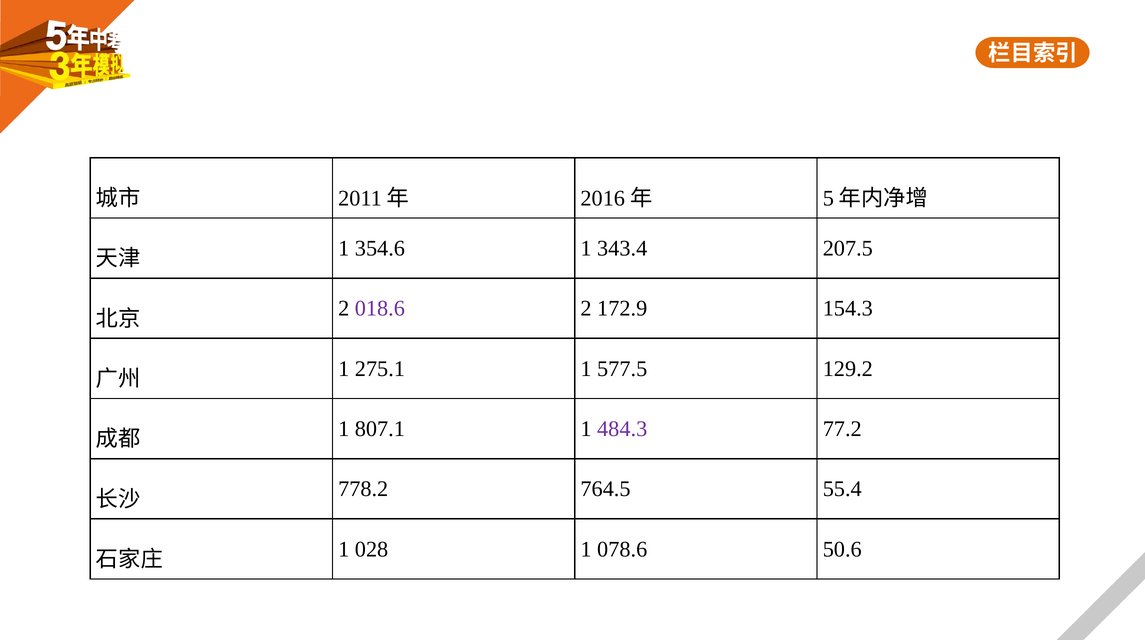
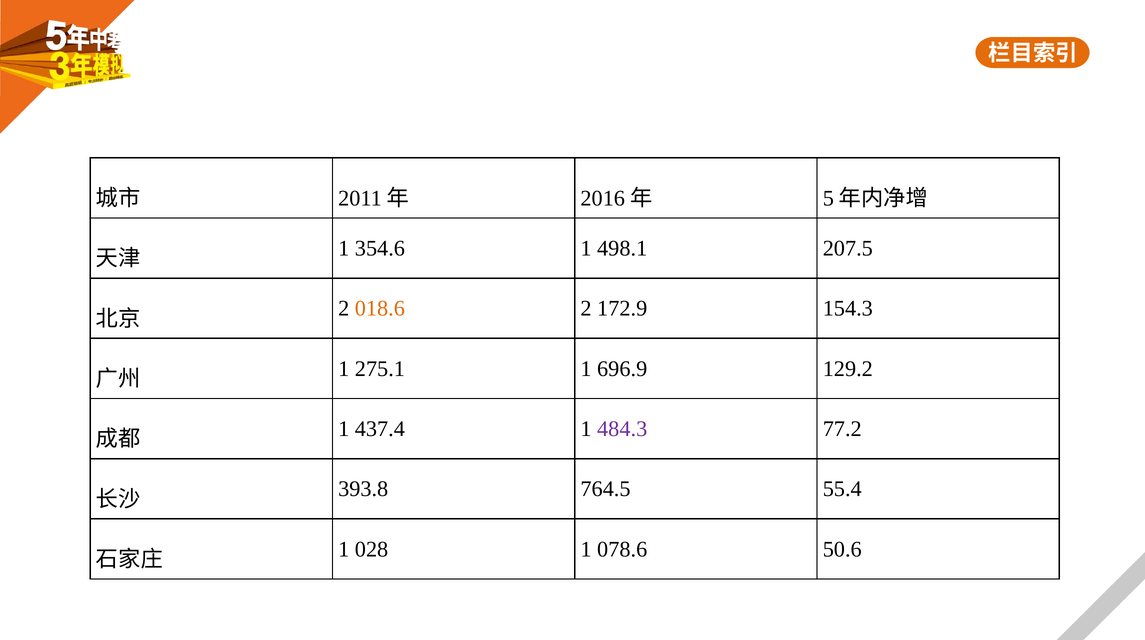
343.4: 343.4 -> 498.1 (622, 248)
018.6 colour: purple -> orange (380, 309)
577.5: 577.5 -> 696.9 (622, 369)
807.1: 807.1 -> 437.4 (380, 429)
778.2: 778.2 -> 393.8 (363, 489)
